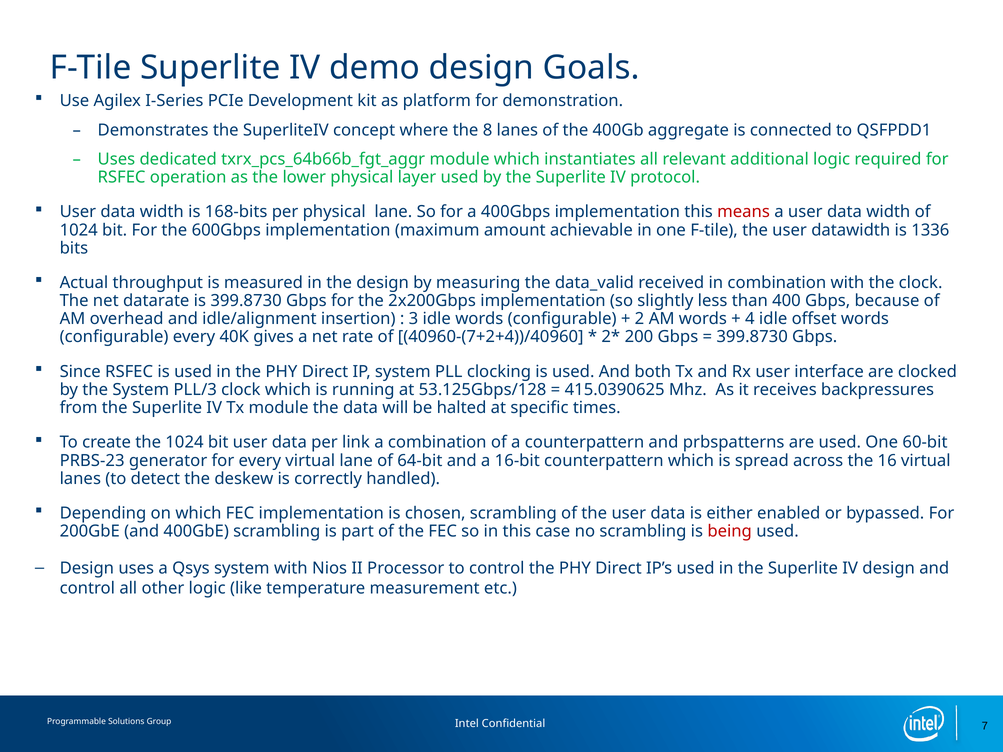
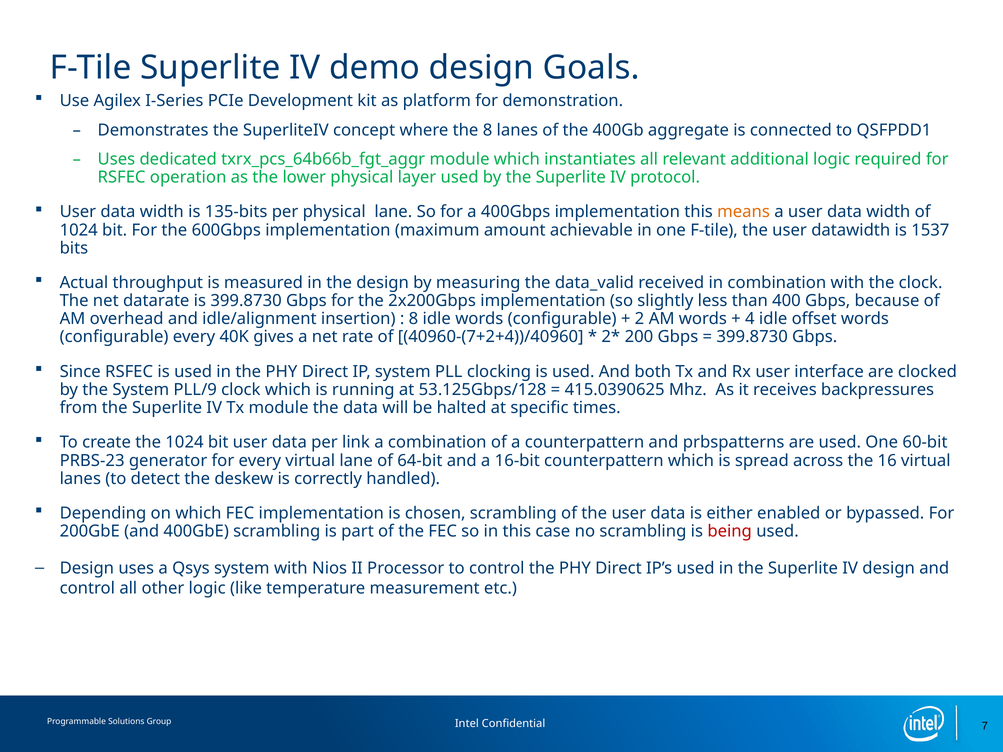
168-bits: 168-bits -> 135-bits (236, 212)
means colour: red -> orange (744, 212)
1336: 1336 -> 1537 (930, 230)
3: 3 -> 8 (414, 319)
PLL/3: PLL/3 -> PLL/9 (195, 390)
